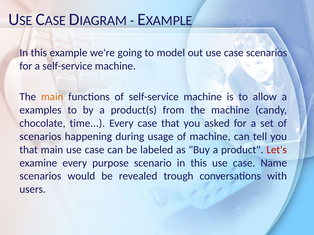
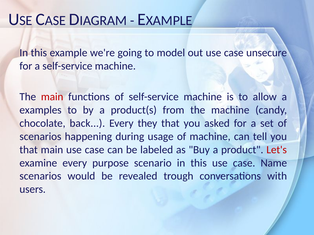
case scenarios: scenarios -> unsecure (267, 53)
main colour: orange -> red (52, 97)
time: time -> back (87, 123)
Every case: case -> they (147, 123)
